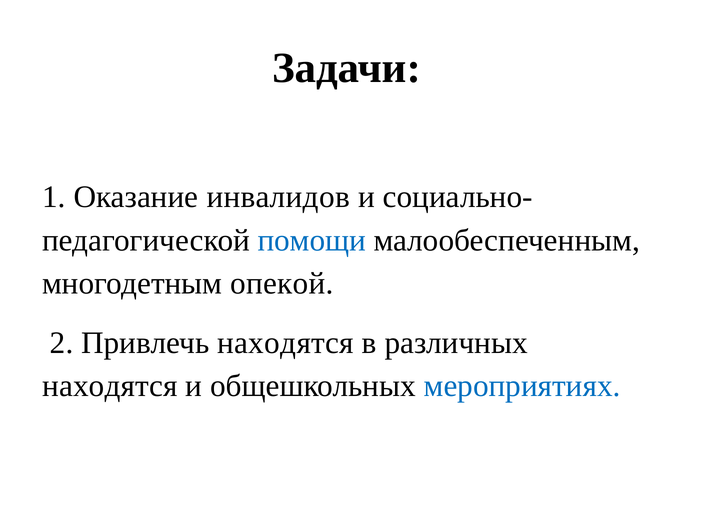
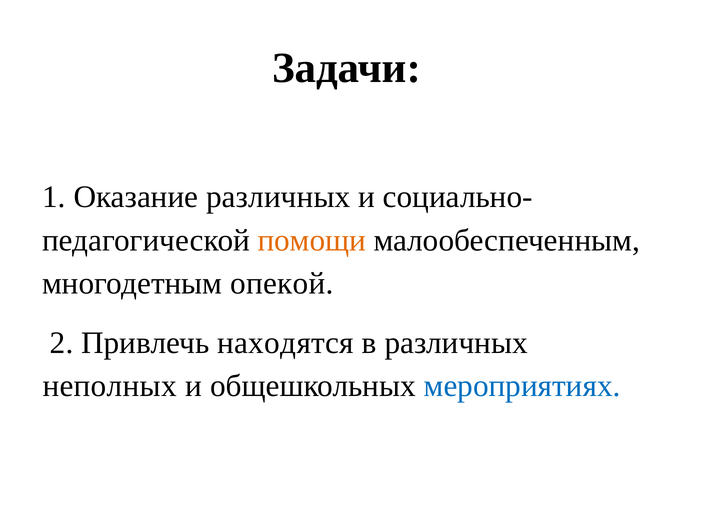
Оказание инвалидов: инвалидов -> различных (278, 197)
помощи colour: blue -> orange (312, 240)
находятся: находятся -> неполных (110, 386)
